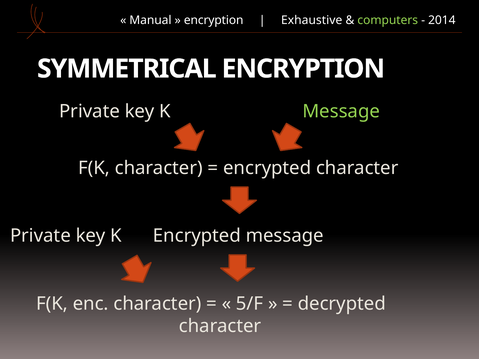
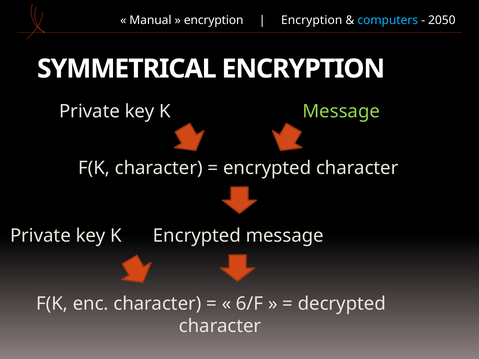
Exhaustive: Exhaustive -> Encryption (312, 20)
computers colour: light green -> light blue (388, 20)
2014: 2014 -> 2050 (442, 20)
5/F: 5/F -> 6/F (250, 304)
